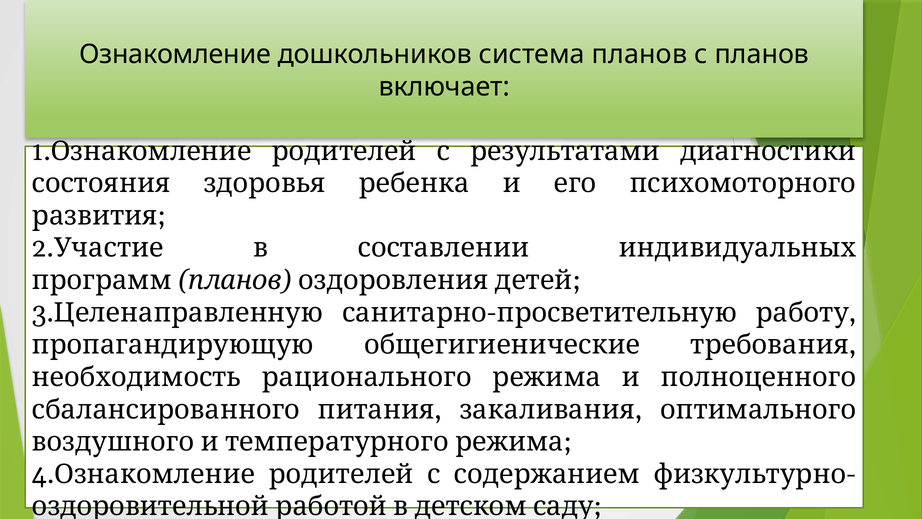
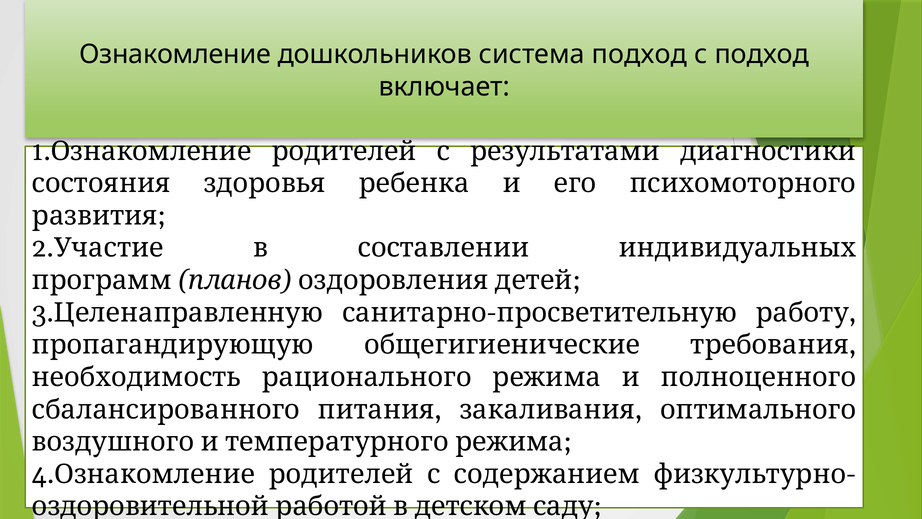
система планов: планов -> подход (639, 54)
с планов: планов -> подход (762, 54)
